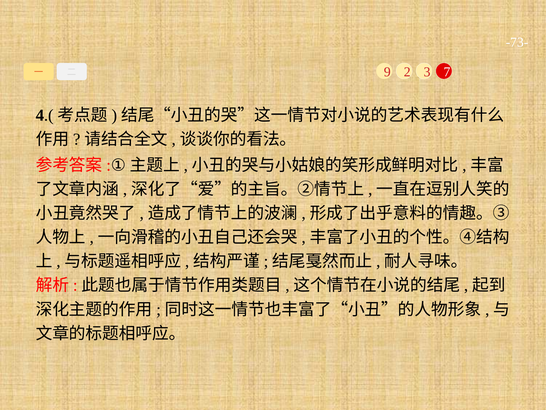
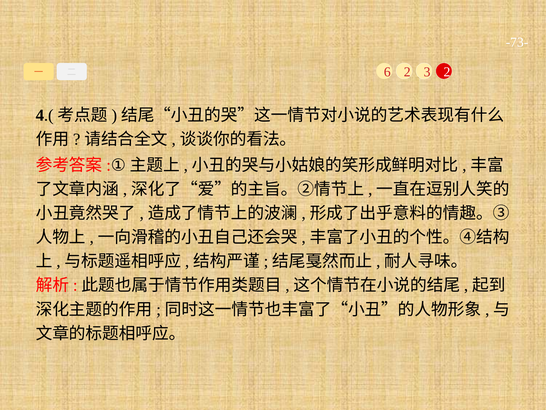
3 7: 7 -> 2 (447, 72)
9: 9 -> 6 (387, 72)
